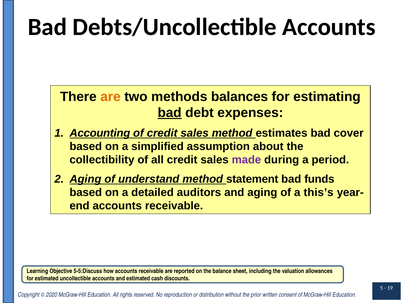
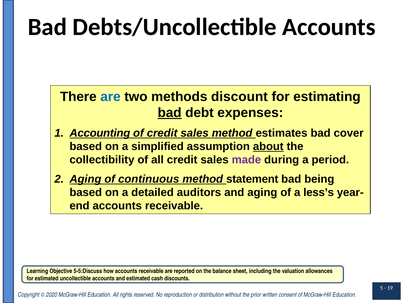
are colour: orange -> blue (110, 97)
balances: balances -> discount (239, 97)
about underline: none -> present (268, 146)
understand: understand -> continuous (149, 179)
funds: funds -> being (319, 179)
this’s: this’s -> less’s (319, 192)
